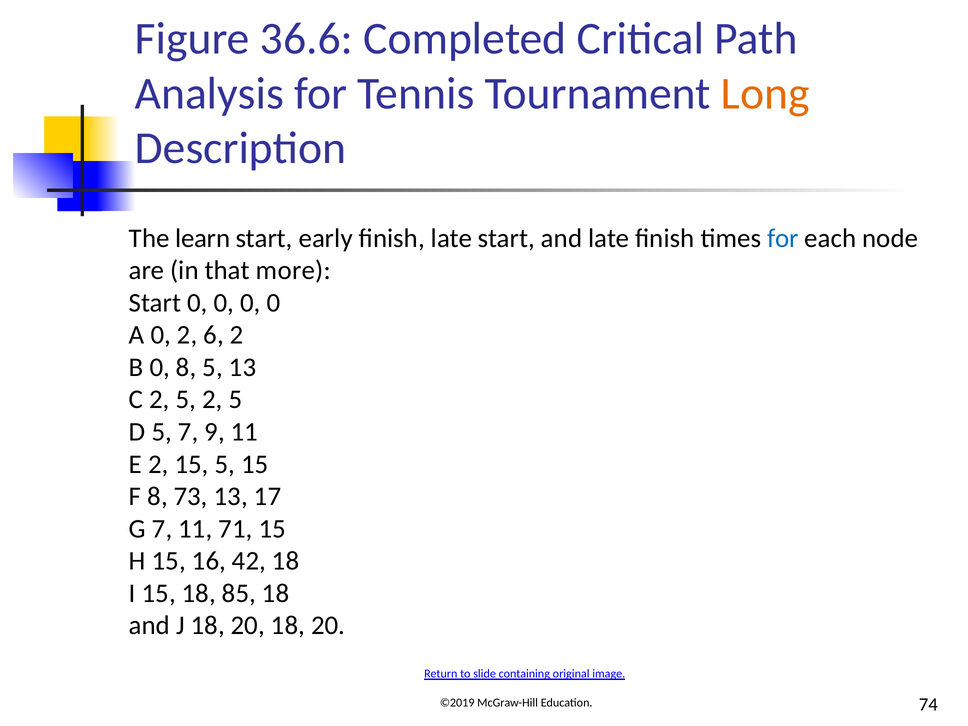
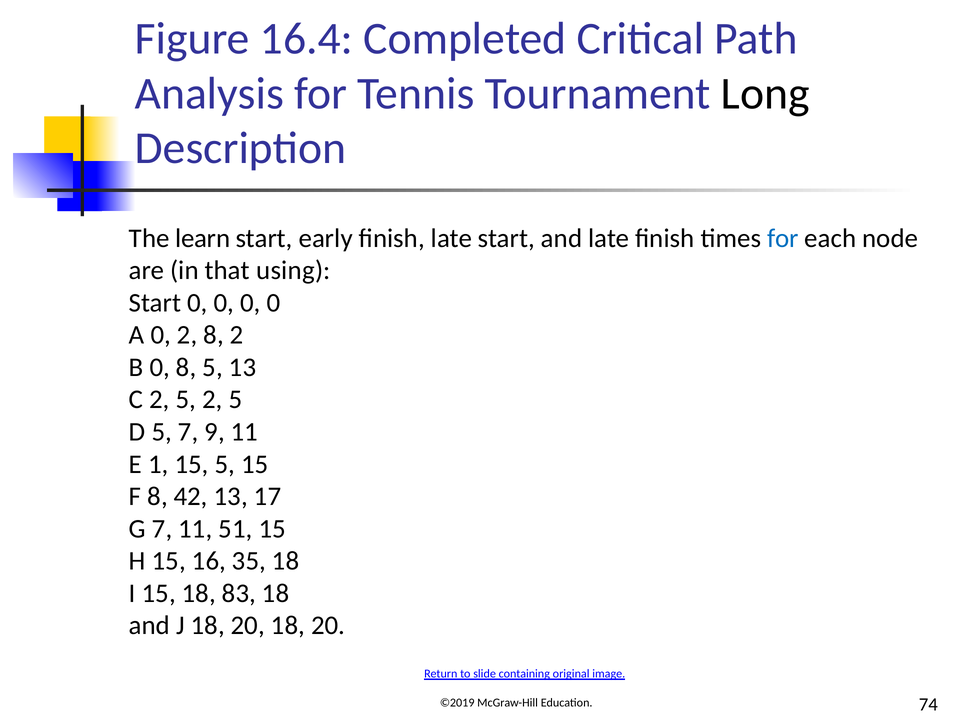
36.6: 36.6 -> 16.4 (307, 39)
Long colour: orange -> black (765, 93)
more: more -> using (293, 270)
2 6: 6 -> 8 (214, 335)
E 2: 2 -> 1 (158, 464)
73: 73 -> 42 (191, 496)
71: 71 -> 51 (235, 529)
42: 42 -> 35 (249, 561)
85: 85 -> 83 (239, 593)
